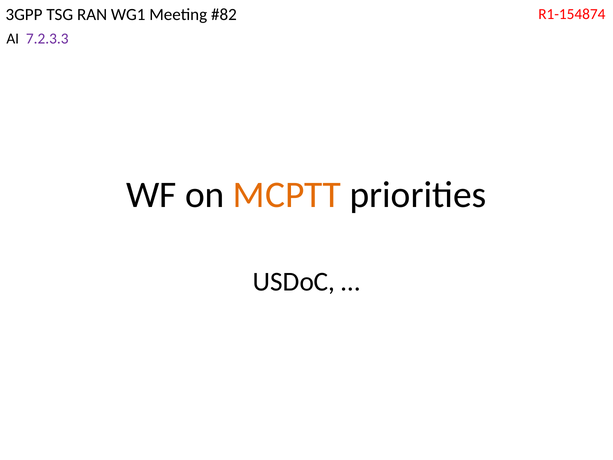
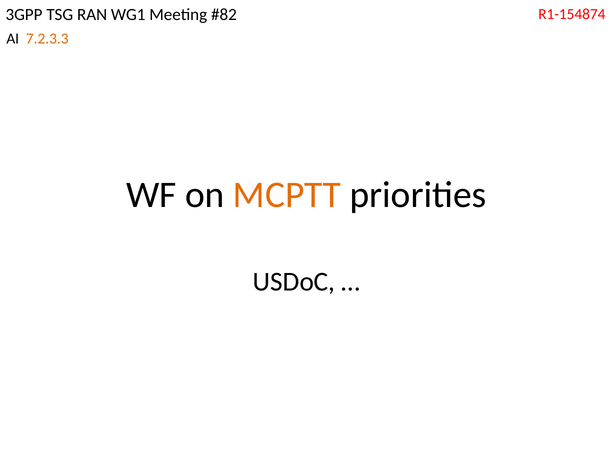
7.2.3.3 colour: purple -> orange (47, 39)
